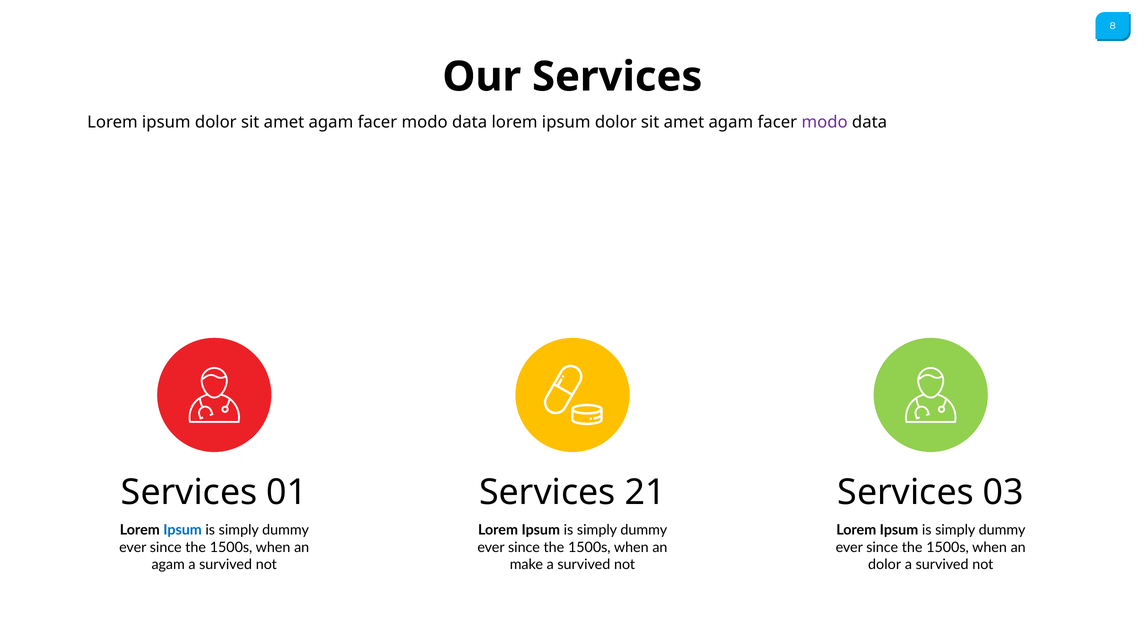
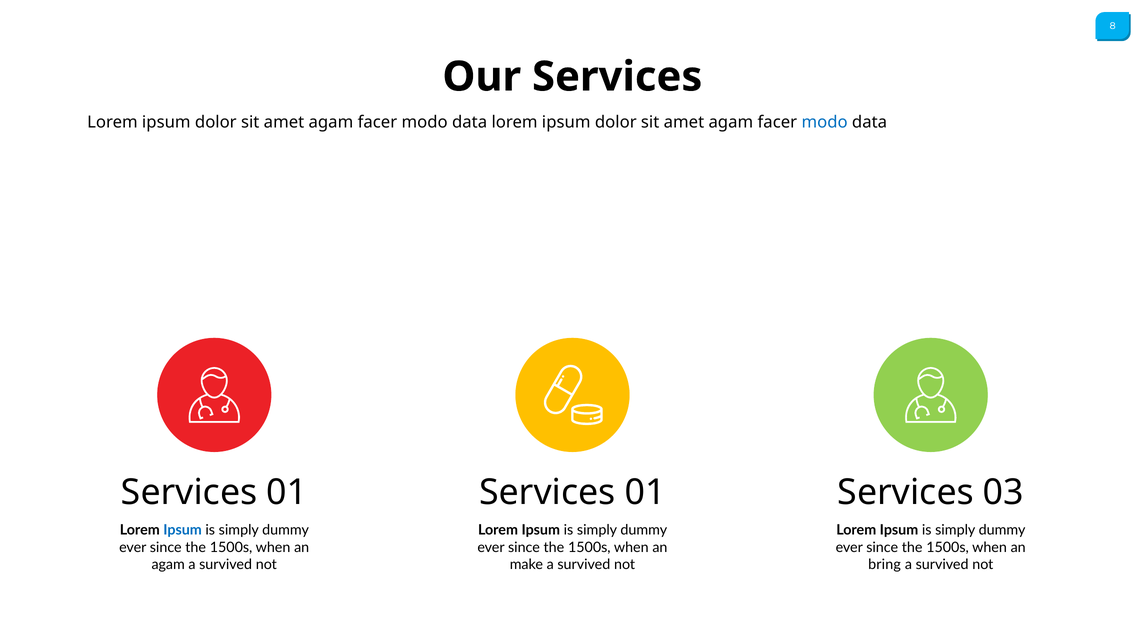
modo colour: purple -> blue (825, 122)
21: 21 -> 01 (645, 493)
dolor: dolor -> bring (885, 565)
